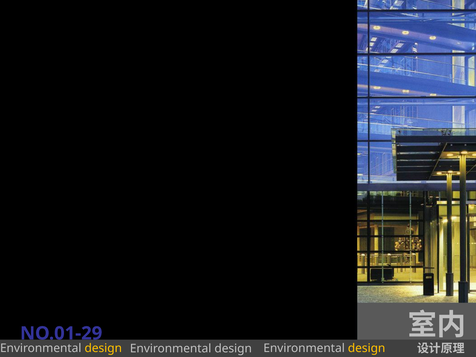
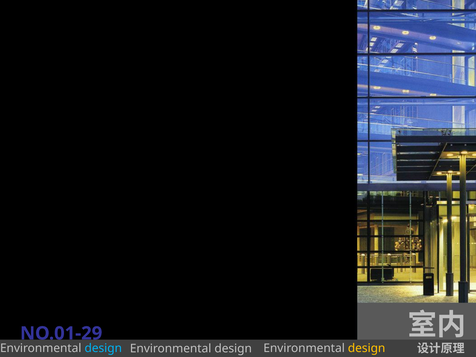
design colour: yellow -> light blue (103, 348)
